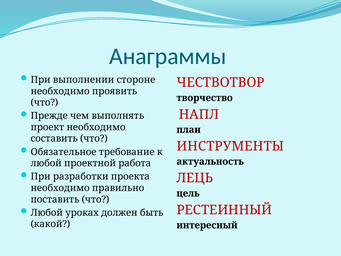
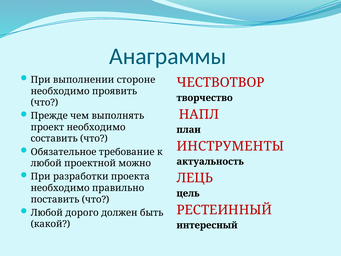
работа: работа -> можно (135, 163)
уроках: уроках -> дорого (82, 212)
